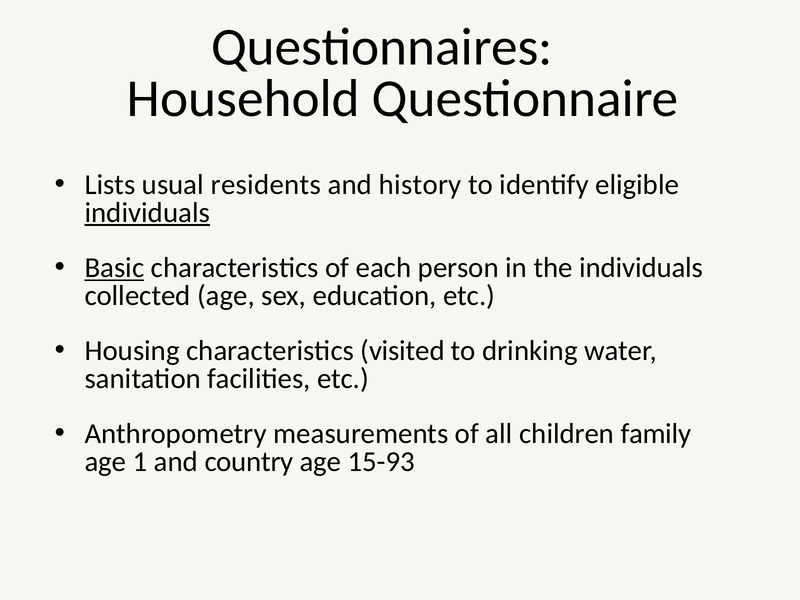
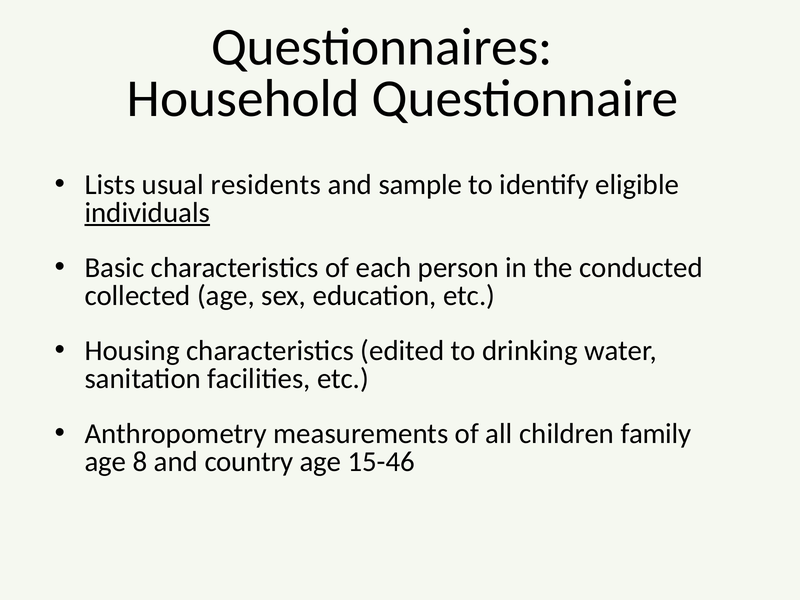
history: history -> sample (420, 185)
Basic underline: present -> none (114, 268)
the individuals: individuals -> conducted (641, 268)
visited: visited -> edited (403, 351)
1: 1 -> 8 (140, 462)
15-93: 15-93 -> 15-46 (381, 462)
